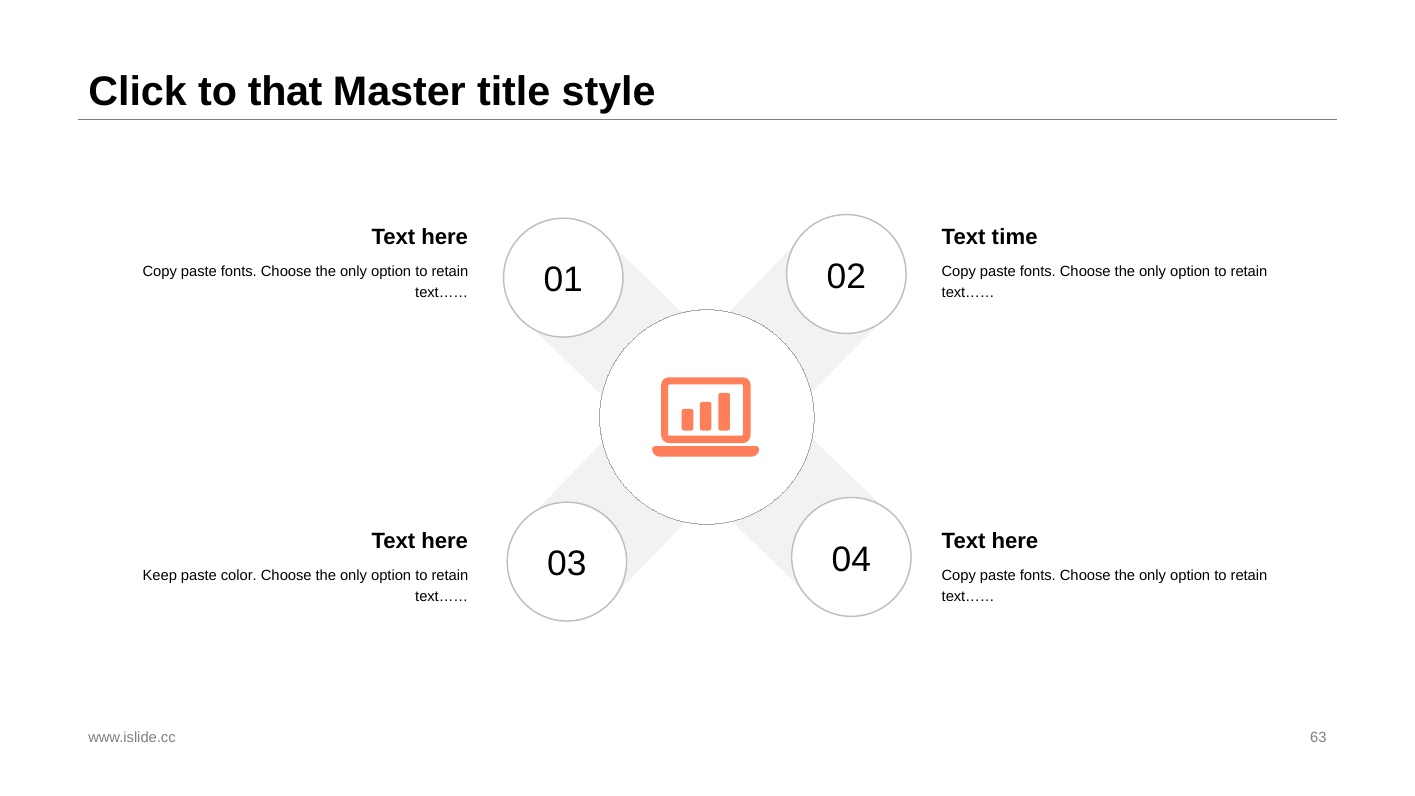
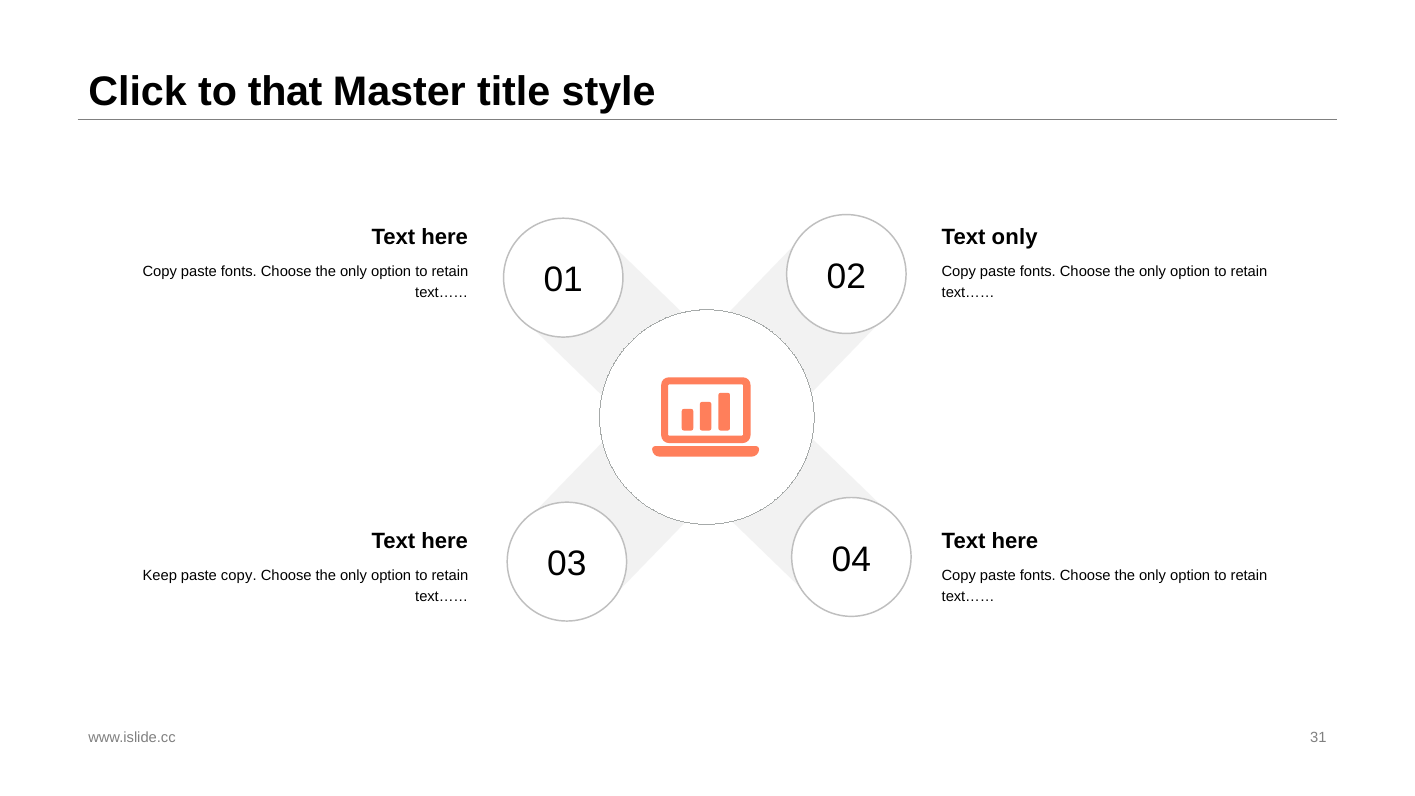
Text time: time -> only (1015, 237)
paste color: color -> copy (239, 576)
63: 63 -> 31 (1318, 737)
